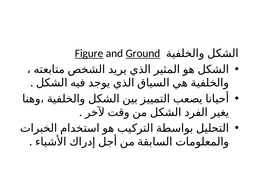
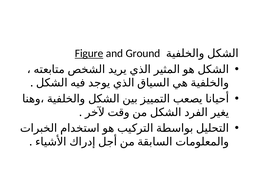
Ground underline: present -> none (143, 53)
